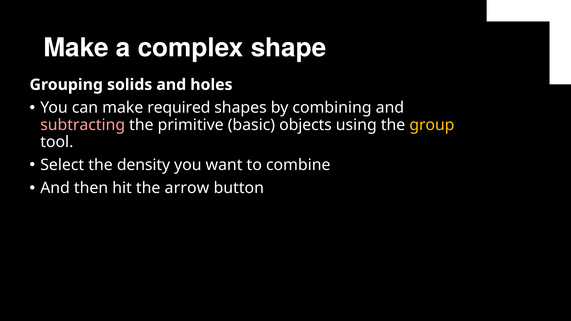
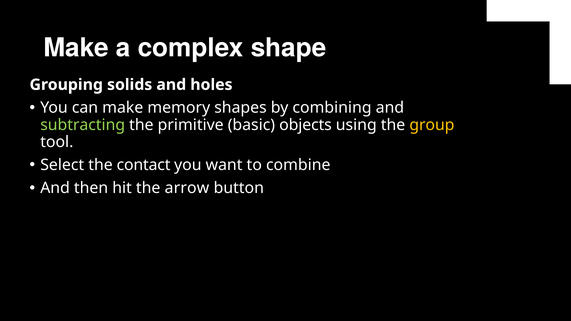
required: required -> memory (179, 108)
subtracting colour: pink -> light green (83, 125)
density: density -> contact (144, 165)
